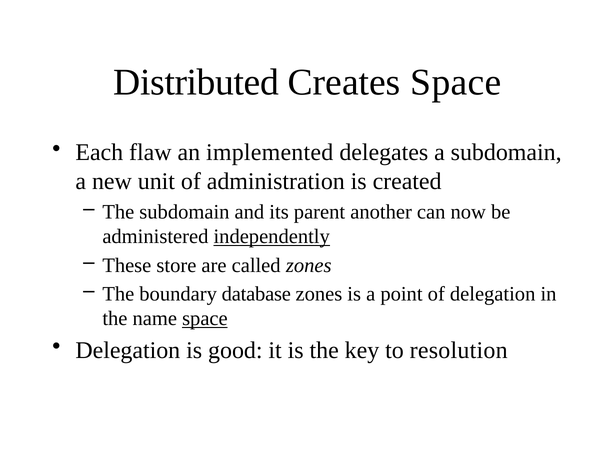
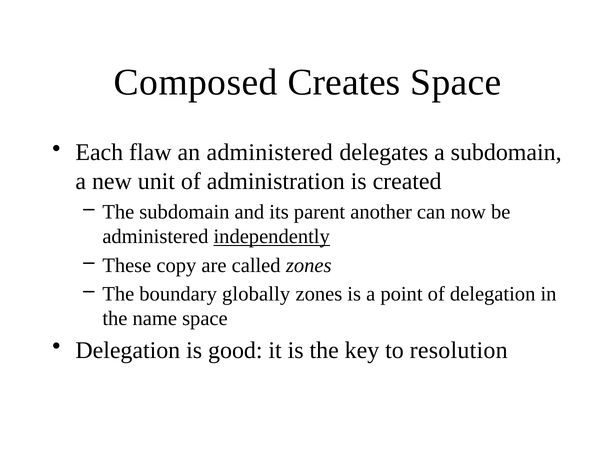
Distributed: Distributed -> Composed (196, 82)
an implemented: implemented -> administered (270, 153)
store: store -> copy (176, 265)
database: database -> globally (256, 294)
space underline: present -> none (205, 319)
